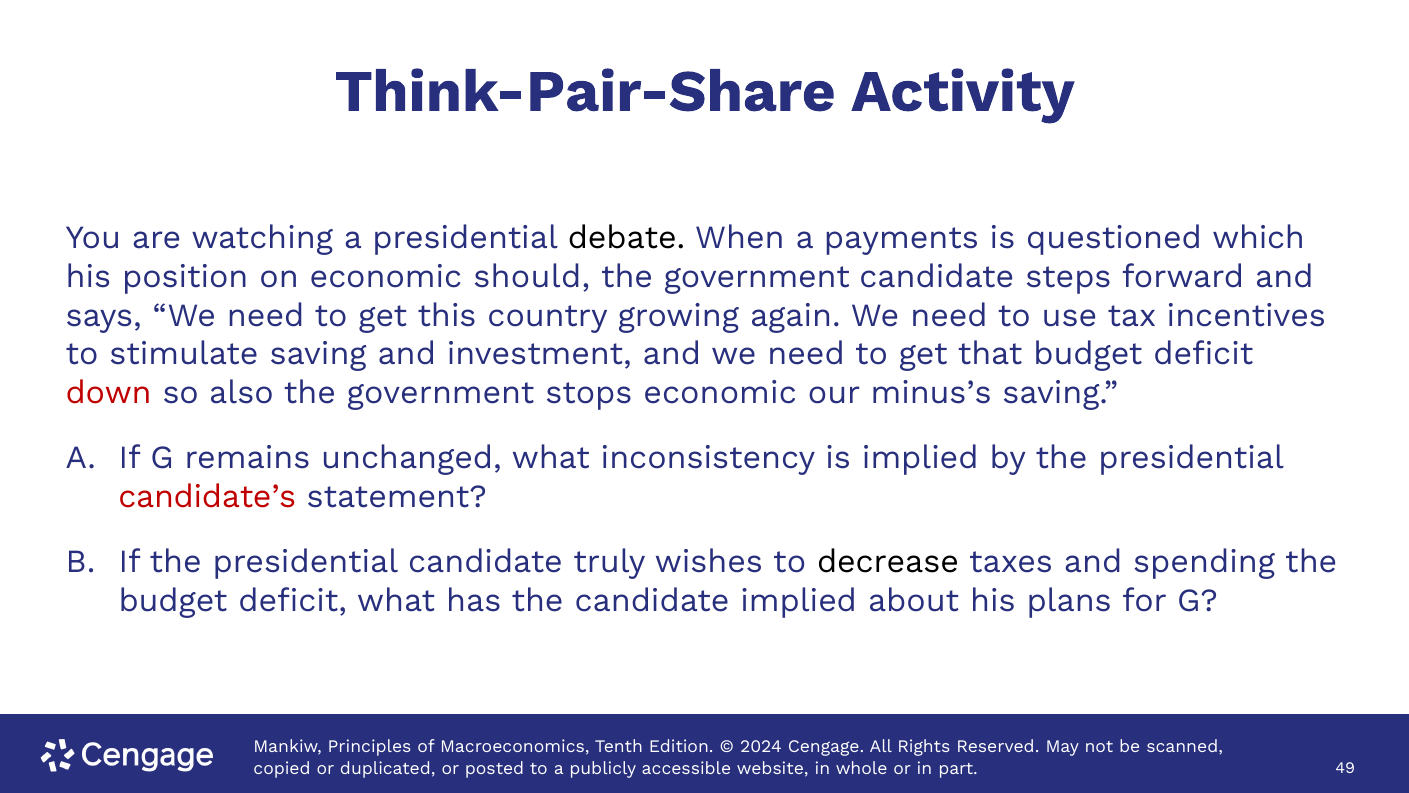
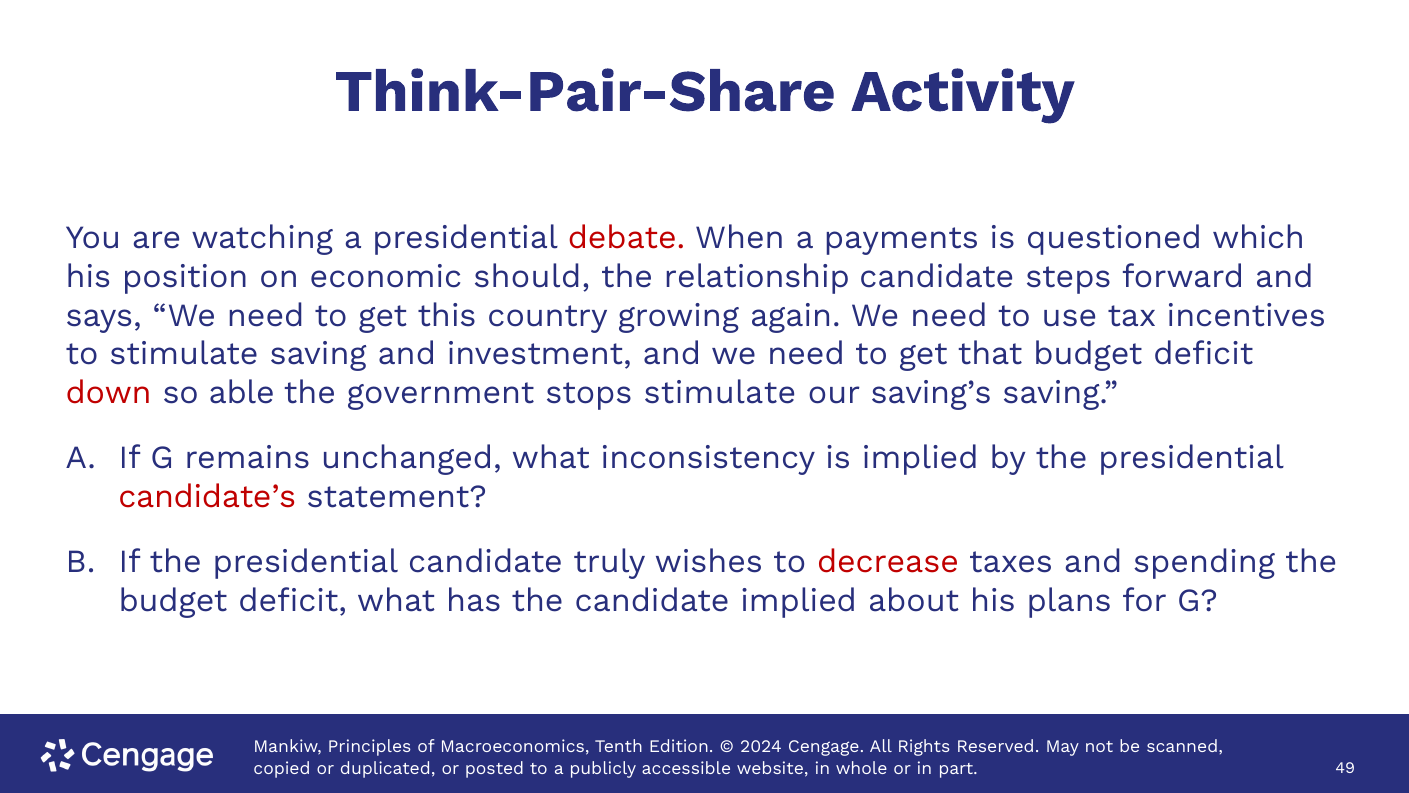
debate colour: black -> red (626, 238)
government: government -> relationship (757, 277)
also: also -> able (242, 393)
stops economic: economic -> stimulate (720, 393)
minus’s: minus’s -> saving’s (931, 393)
decrease colour: black -> red (888, 562)
